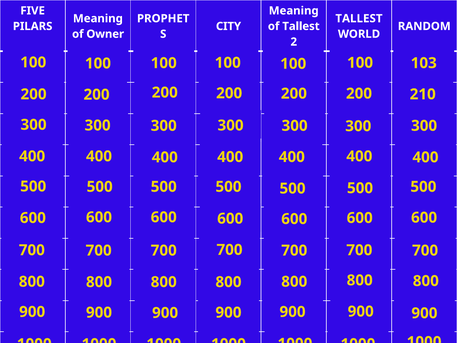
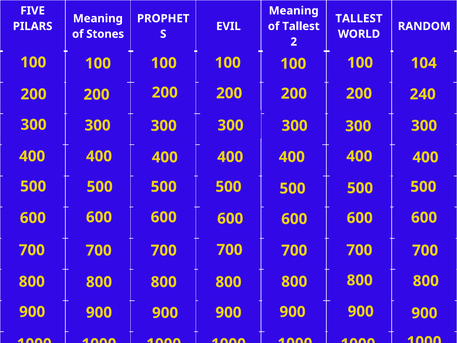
CITY: CITY -> EVIL (228, 26)
Owner: Owner -> Stones (105, 34)
103: 103 -> 104 (424, 63)
210: 210 -> 240 (423, 94)
